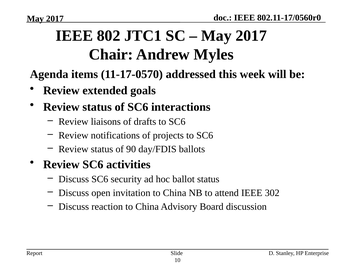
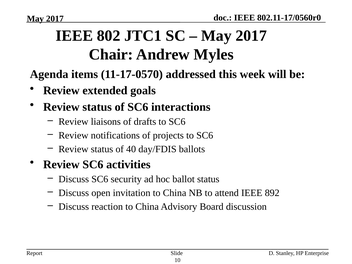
90: 90 -> 40 (131, 149)
302: 302 -> 892 (272, 193)
